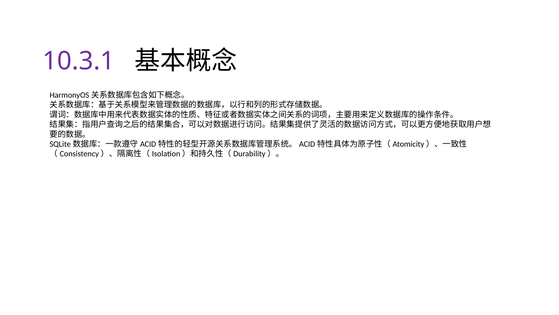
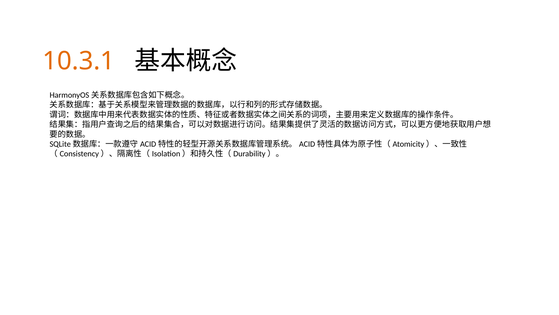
10.3.1 colour: purple -> orange (79, 61)
